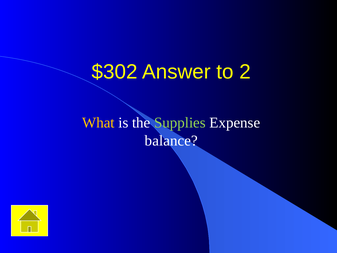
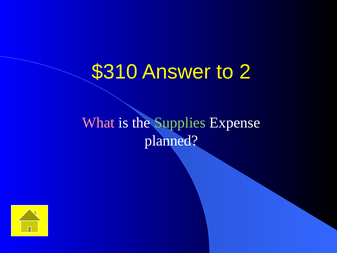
$302: $302 -> $310 (115, 72)
What colour: yellow -> pink (98, 123)
balance: balance -> planned (171, 141)
